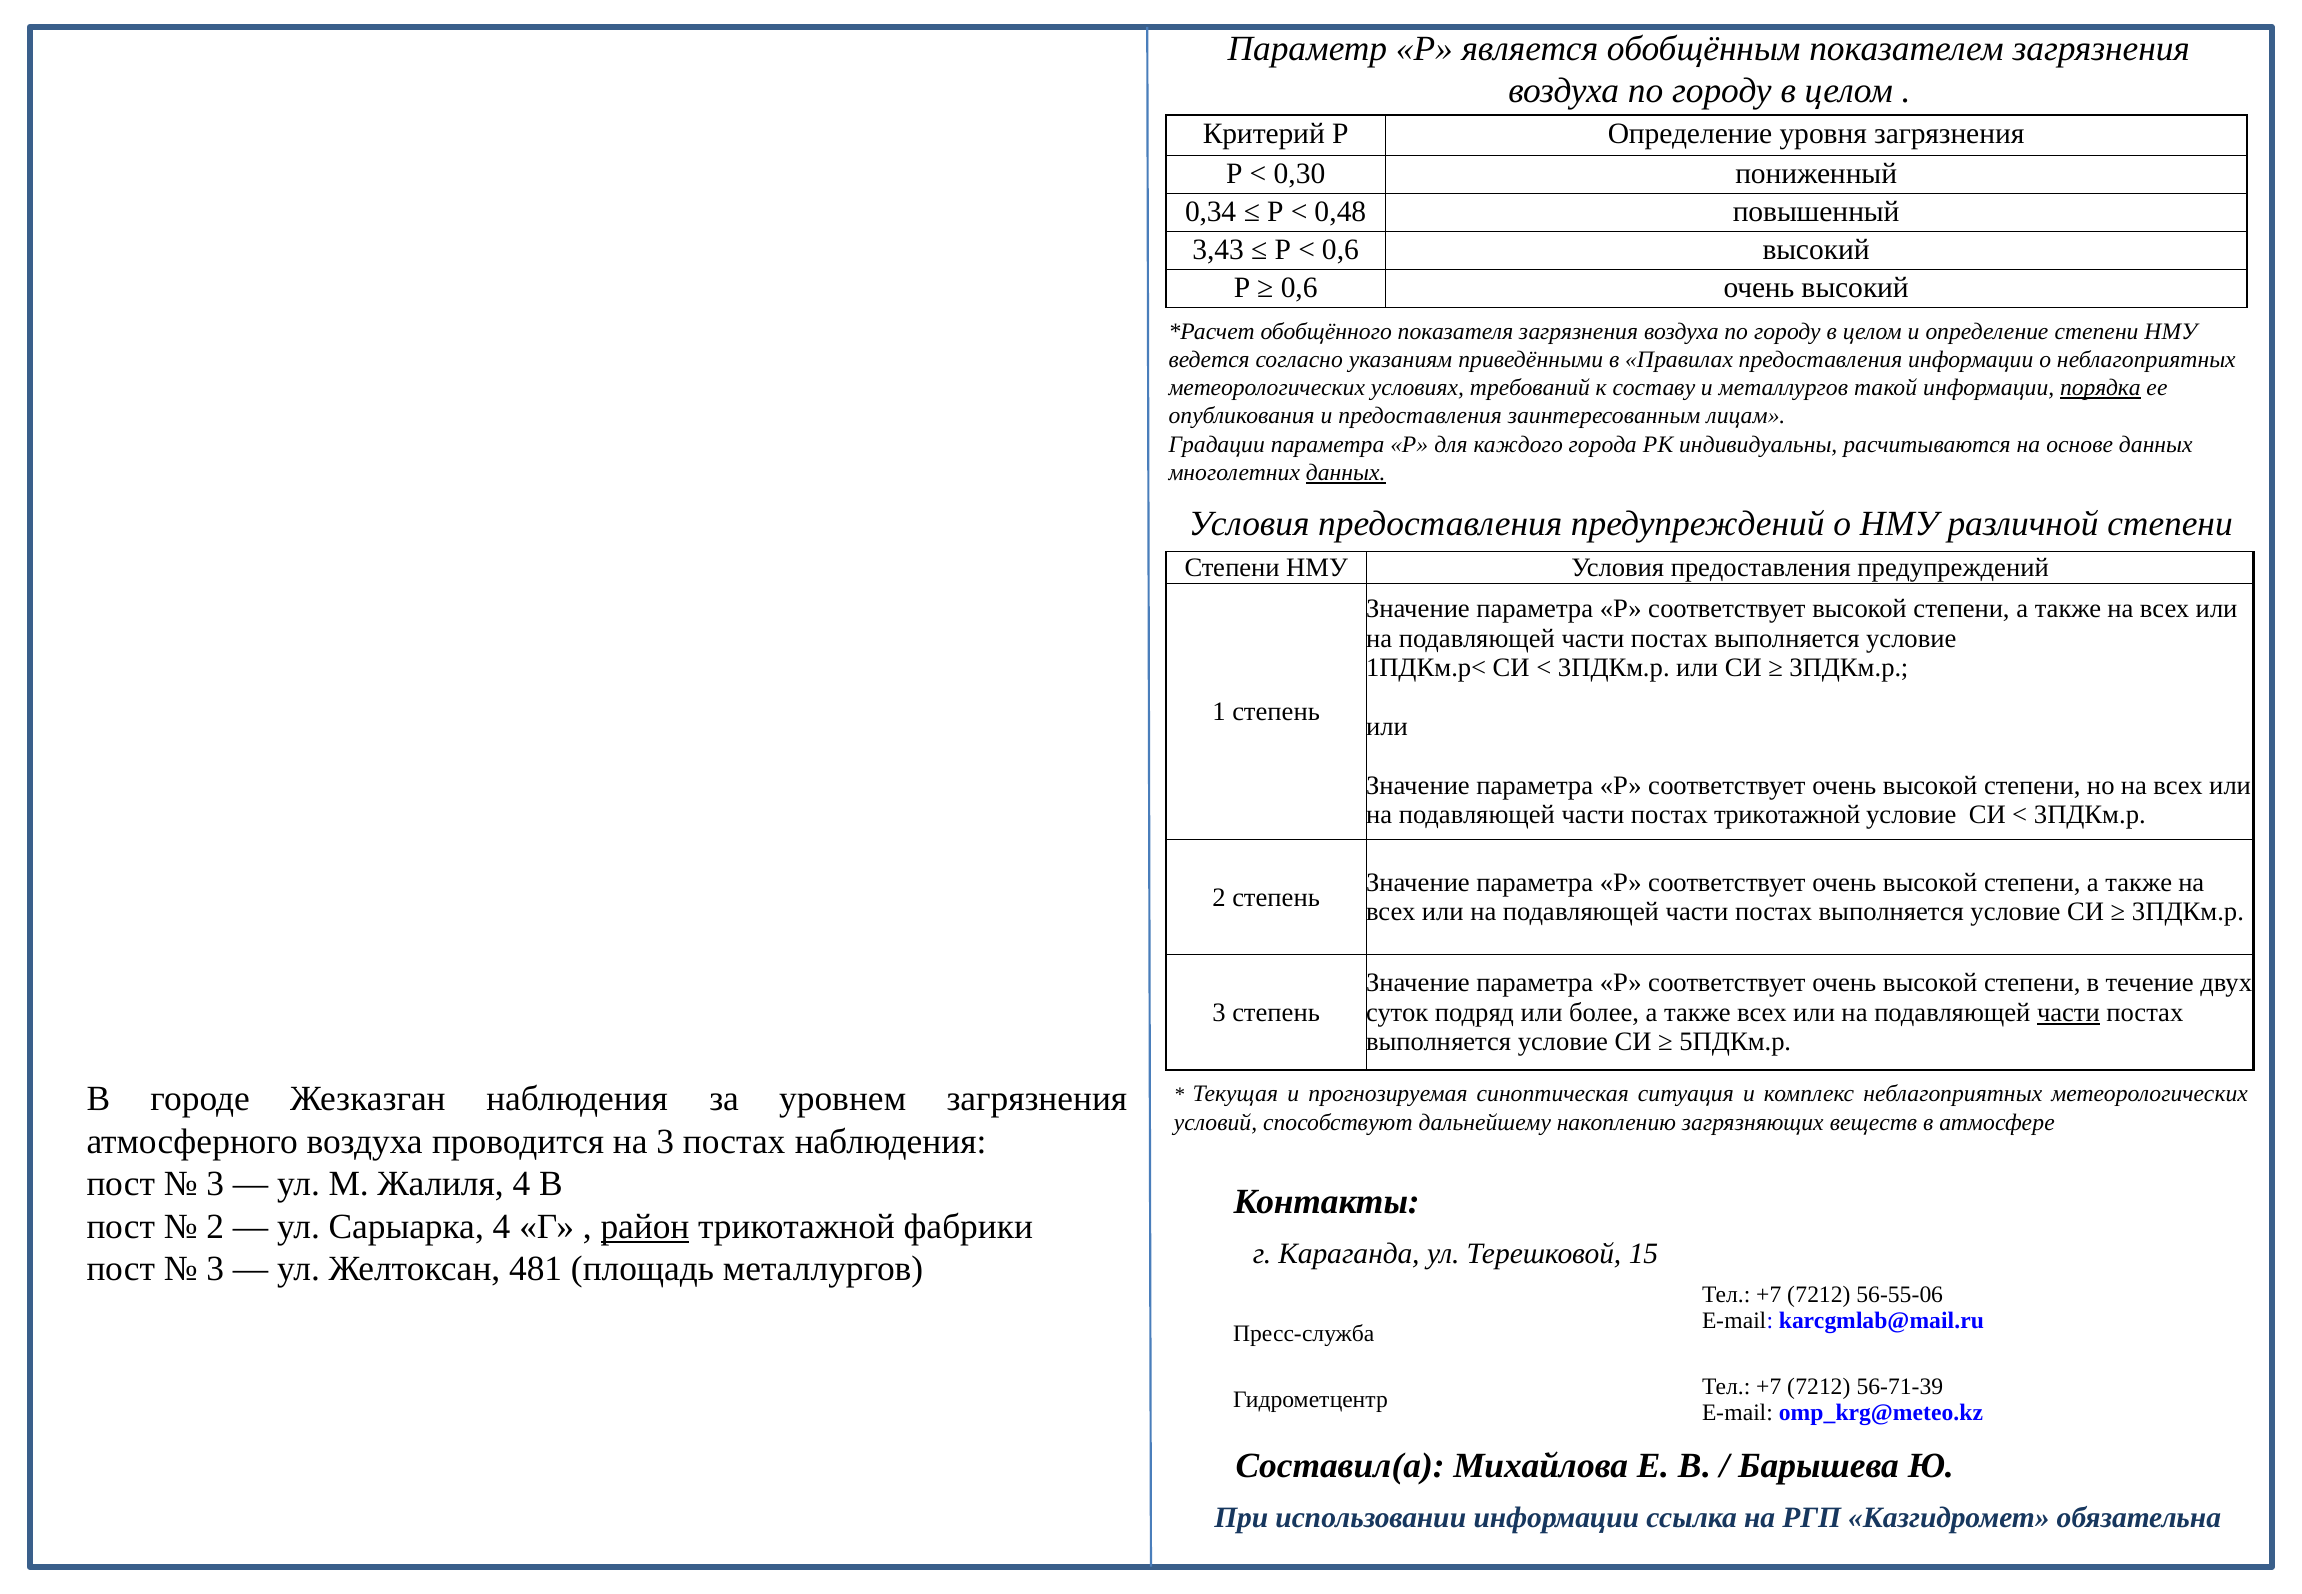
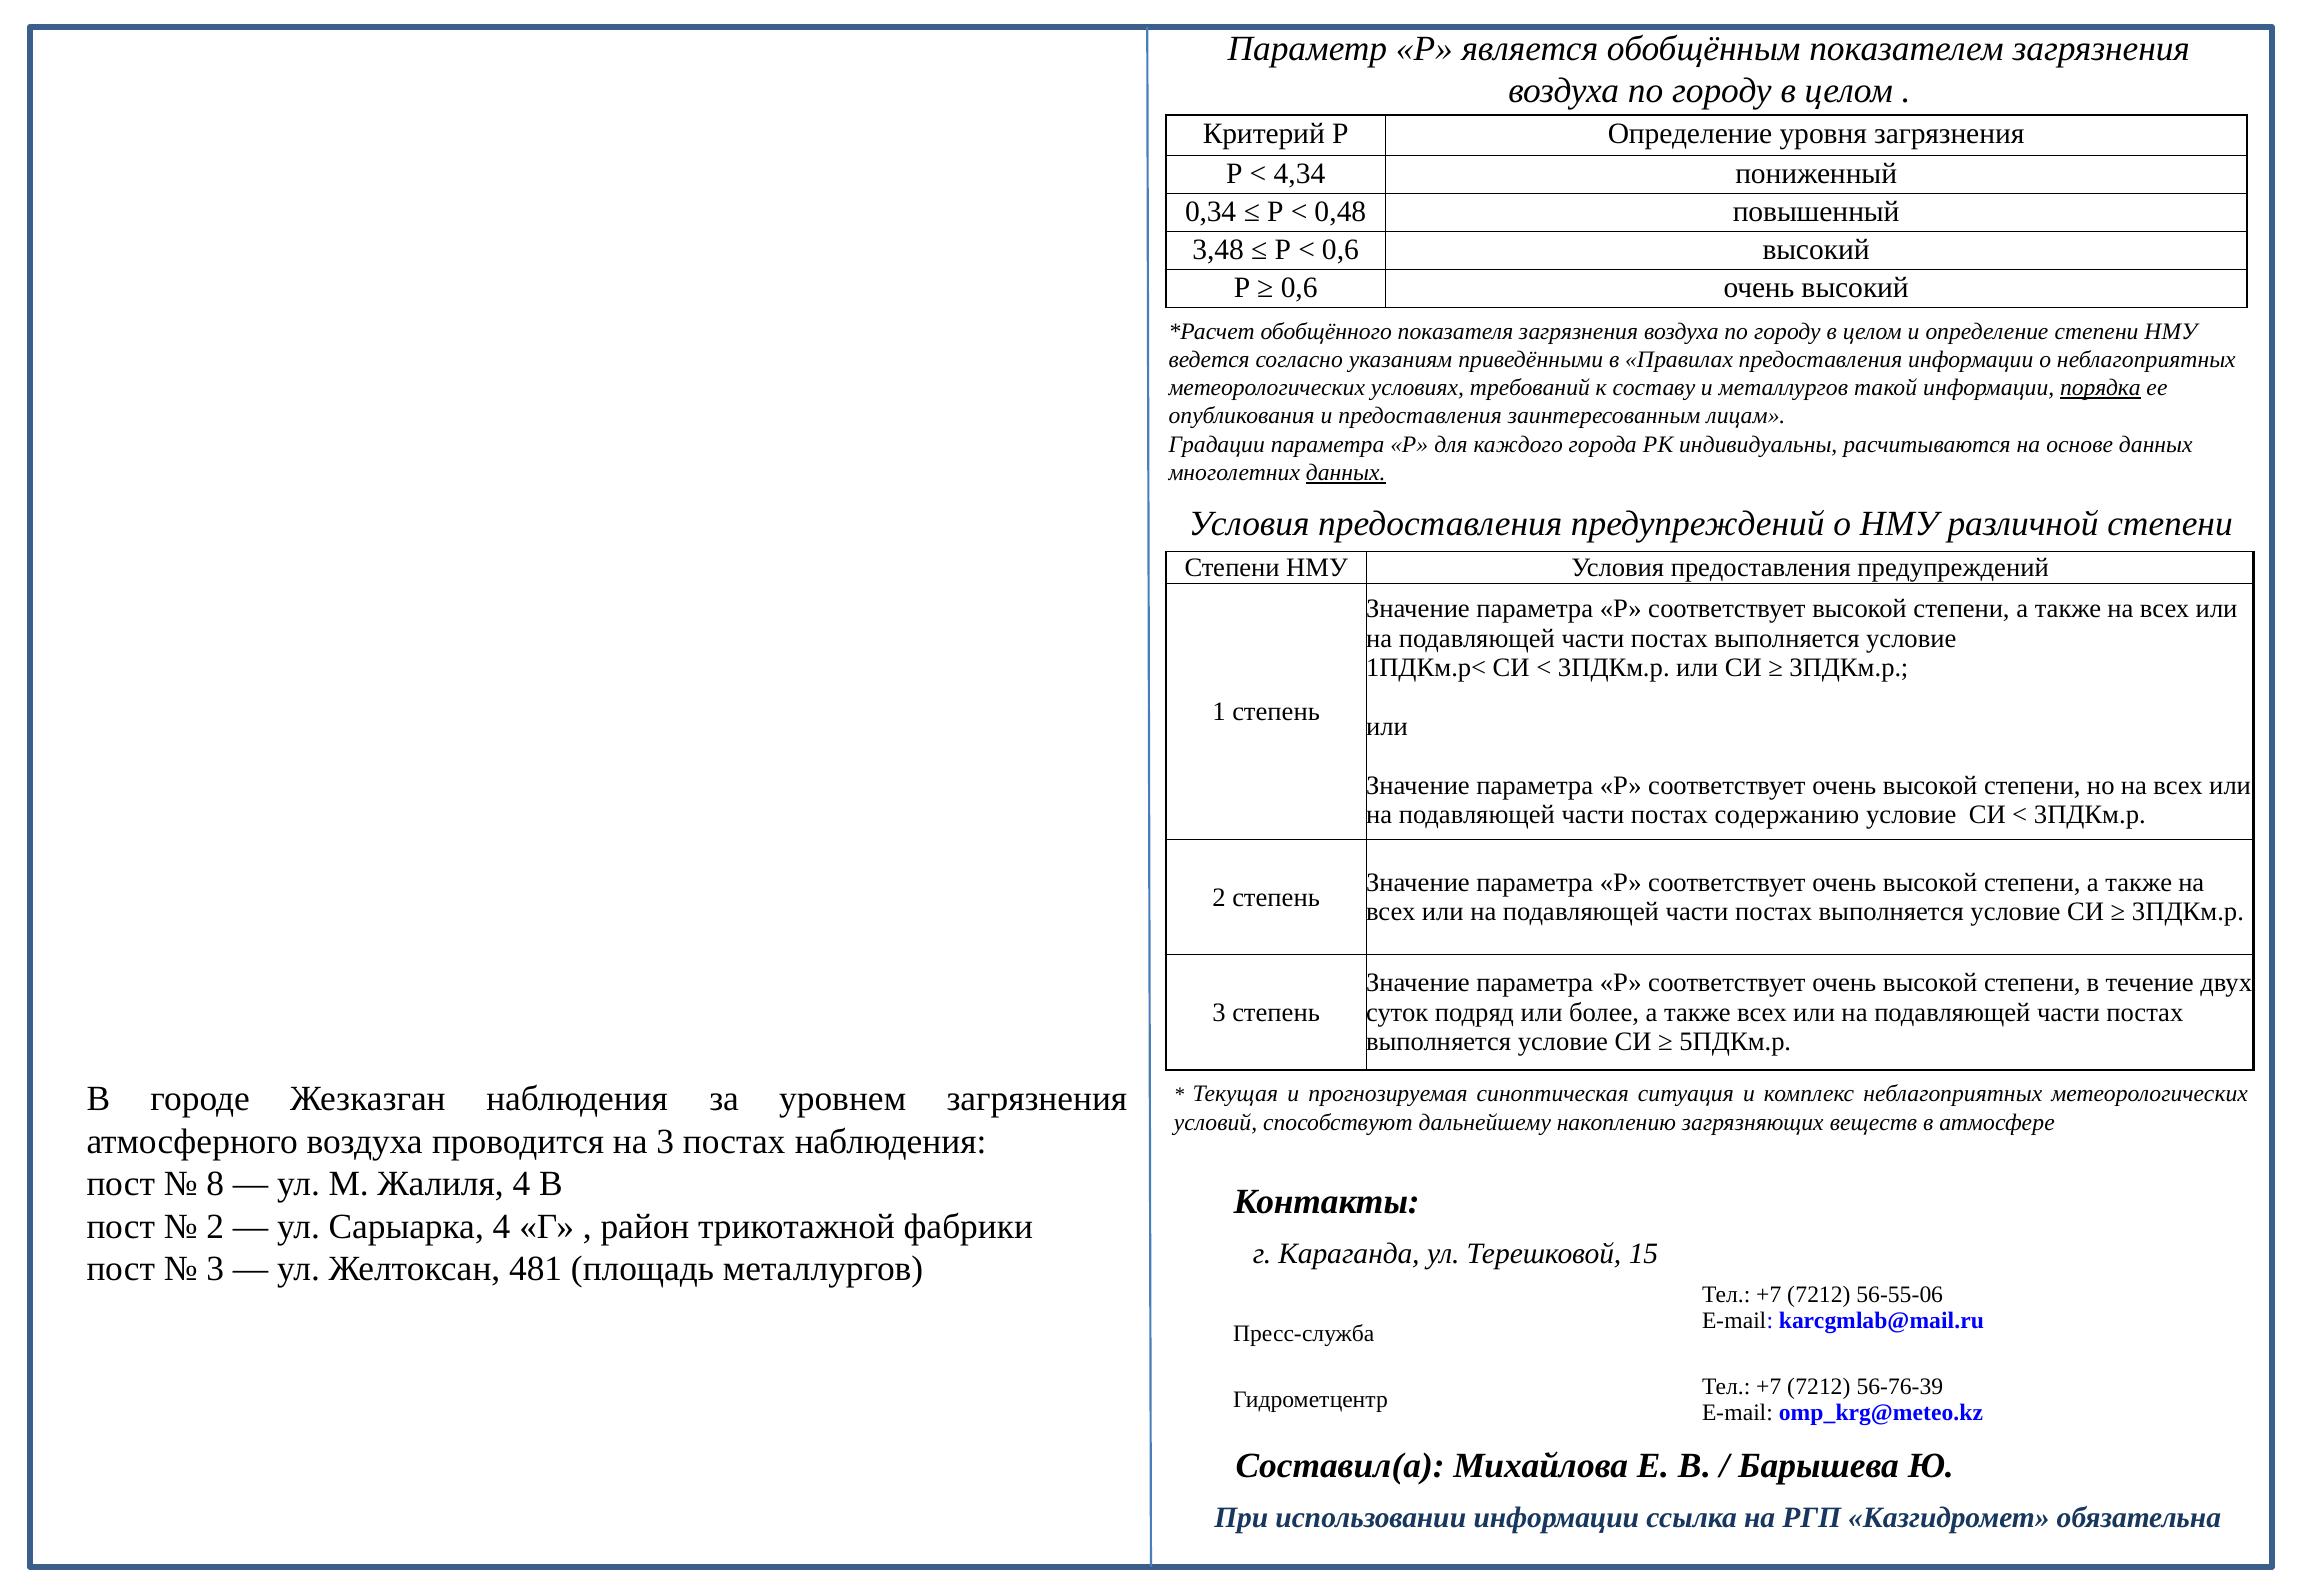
0,30: 0,30 -> 4,34 (1299, 174)
3,43: 3,43 -> 3,48 (1218, 250)
постах трикотажной: трикотажной -> содержанию (1787, 815)
части underline: present -> none (2068, 1012)
3: 3 -> 8 (215, 1184)
район underline: present -> none (645, 1226)
56-71-39: 56-71-39 -> 56-76-39 (1900, 1386)
